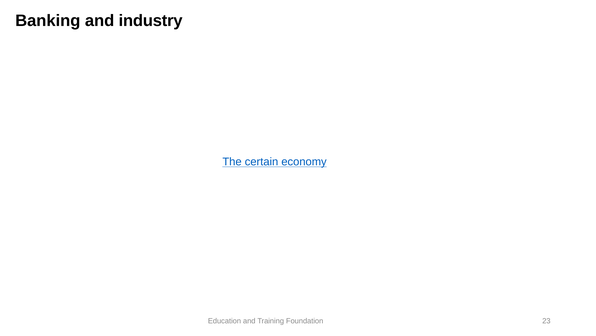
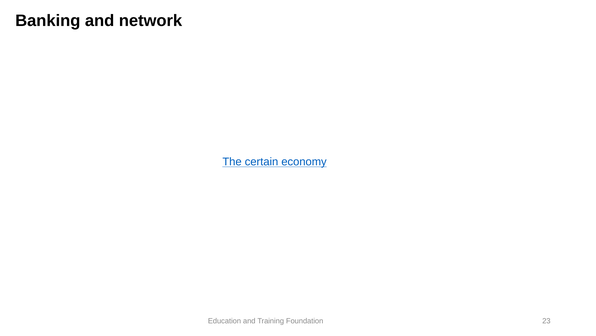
industry: industry -> network (151, 21)
